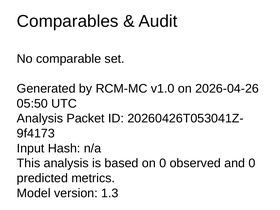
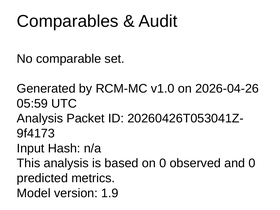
05:50: 05:50 -> 05:59 (32, 104)
1.3: 1.3 -> 1.9 (110, 193)
